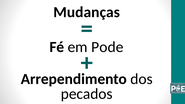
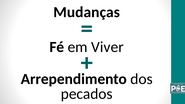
Pode: Pode -> Viver (107, 47)
